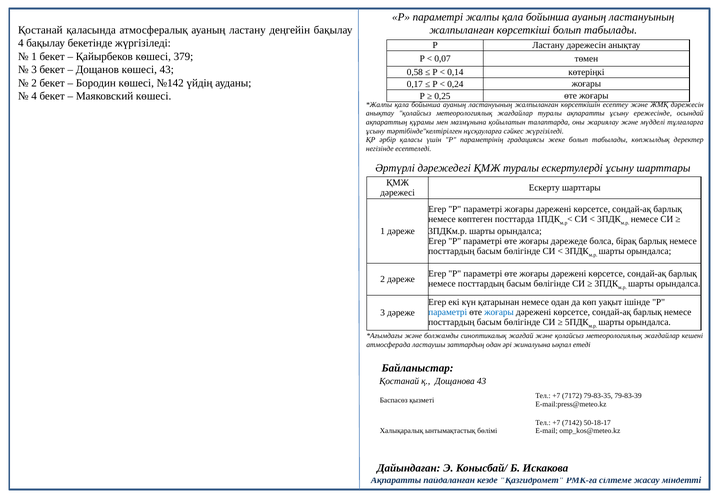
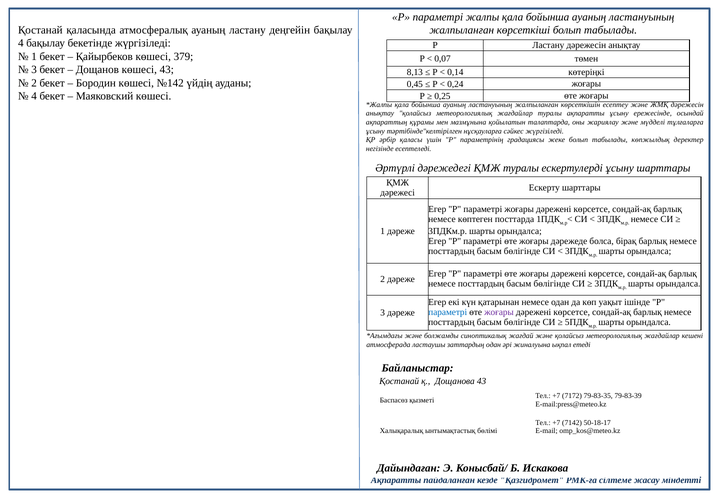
0,58: 0,58 -> 8,13 (415, 72)
0,17: 0,17 -> 0,45 (415, 84)
жоғары colour: blue -> purple (499, 312)
